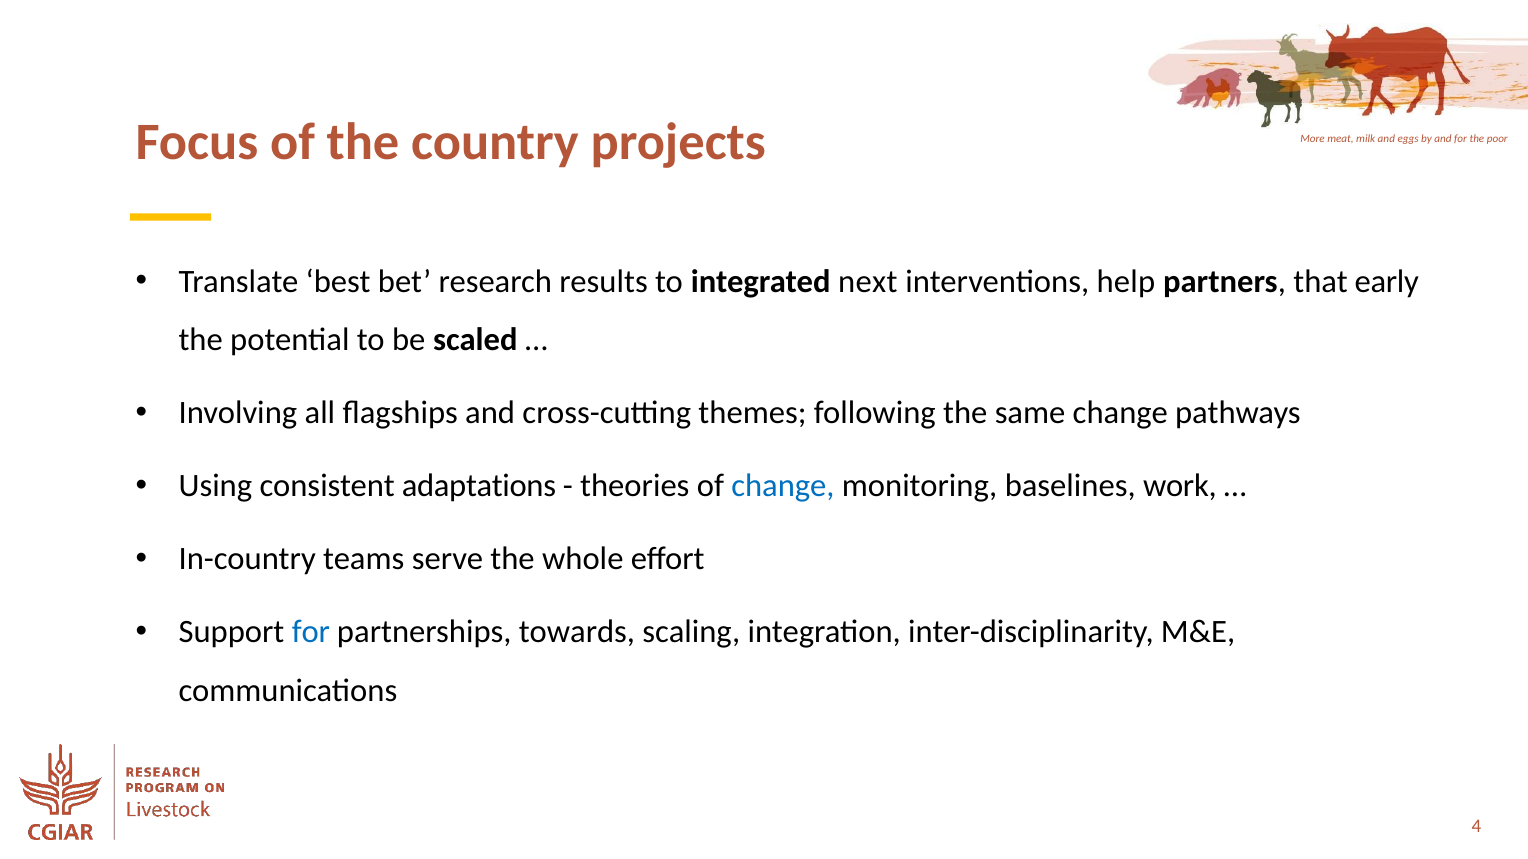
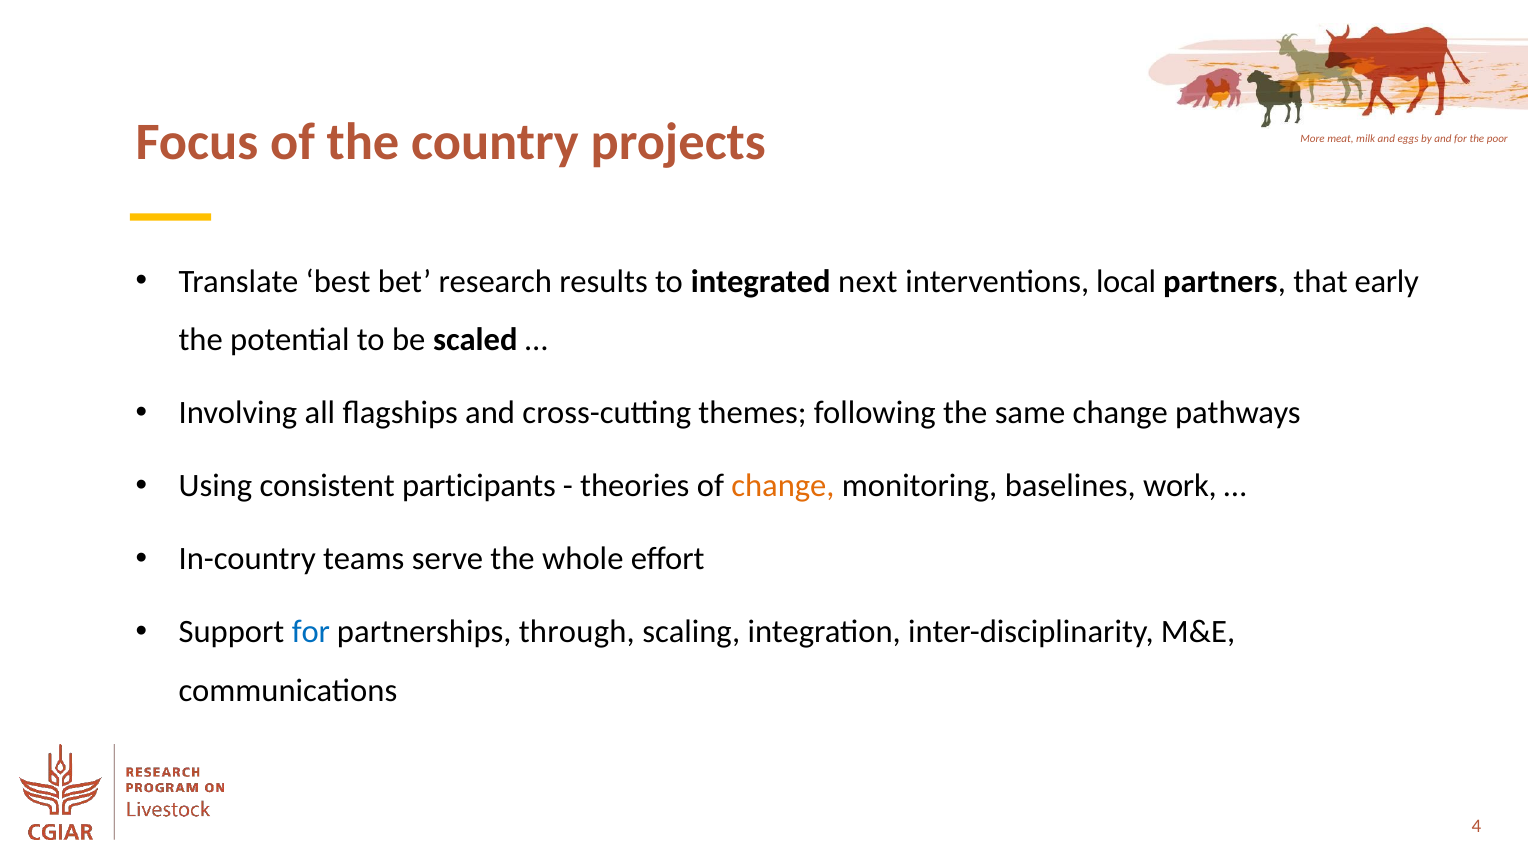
help: help -> local (1126, 282)
adaptations: adaptations -> participants (479, 486)
change colour: blue -> orange (783, 486)
towards: towards -> through (577, 632)
